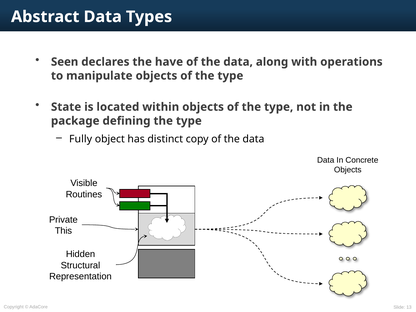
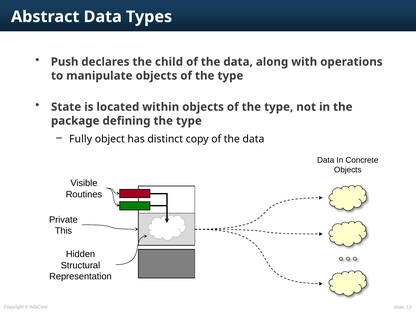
Seen: Seen -> Push (65, 62)
have: have -> child (169, 62)
